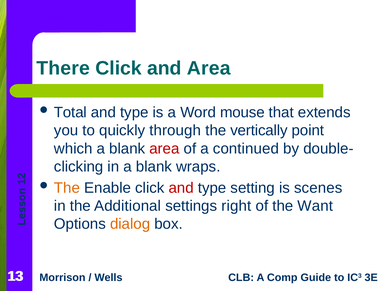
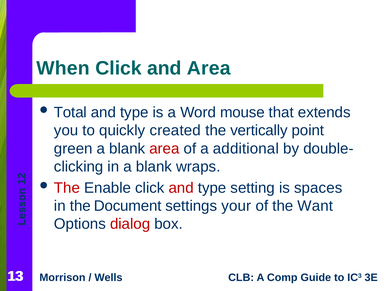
There: There -> When (63, 68)
through: through -> created (175, 130)
which: which -> green (73, 149)
continued: continued -> additional (246, 149)
The colour: orange -> red (67, 188)
scenes: scenes -> spaces (318, 188)
Additional: Additional -> Document (128, 206)
right: right -> your (236, 206)
dialog colour: orange -> red (130, 224)
